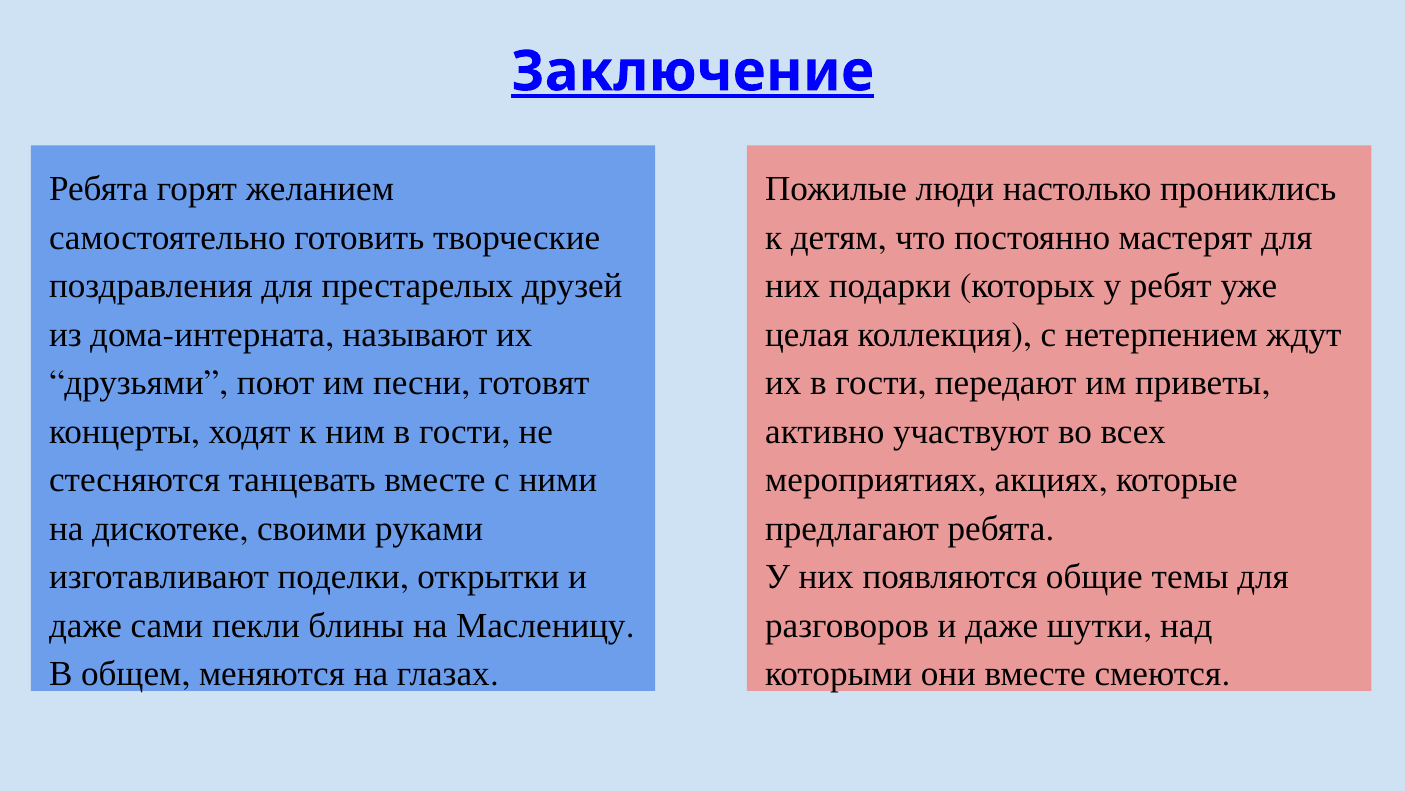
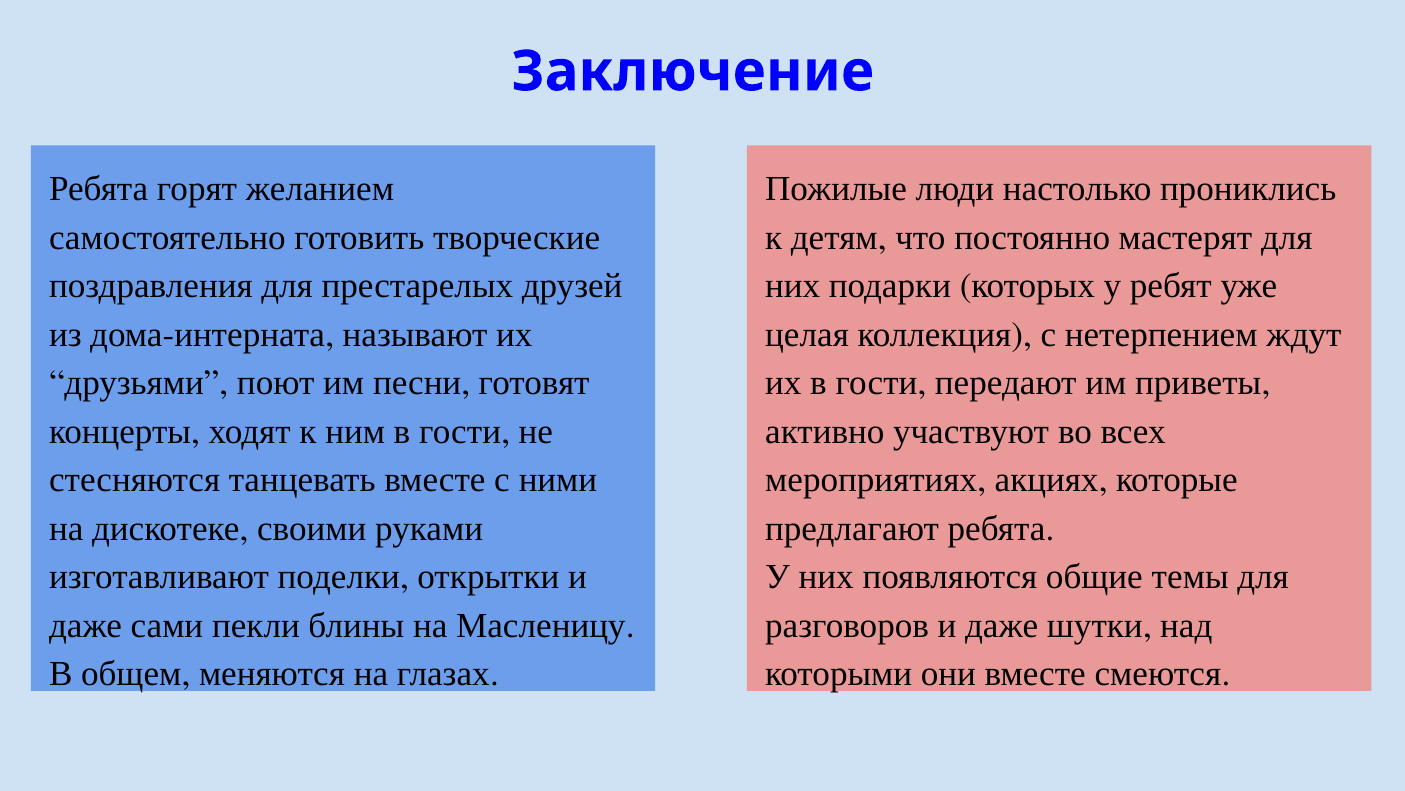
Заключение underline: present -> none (693, 72)
